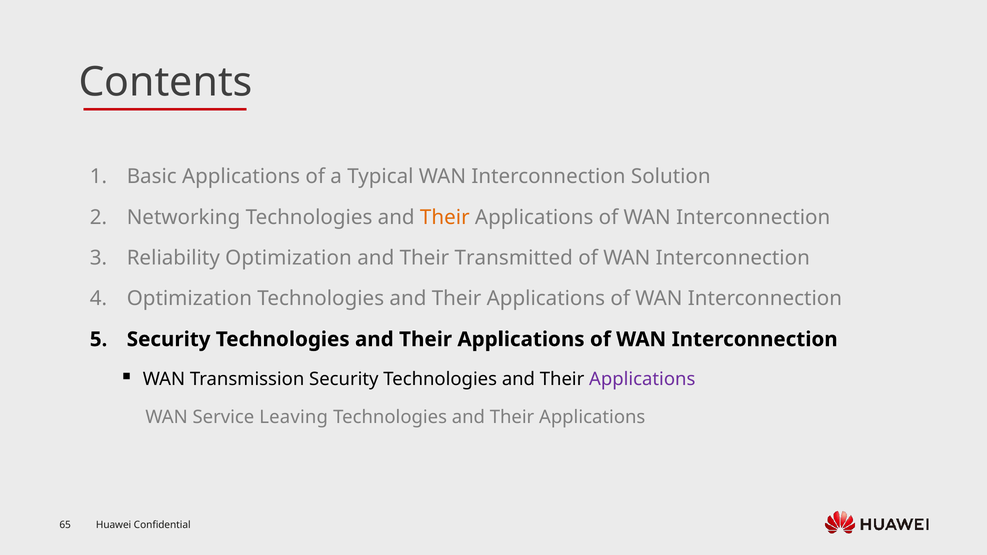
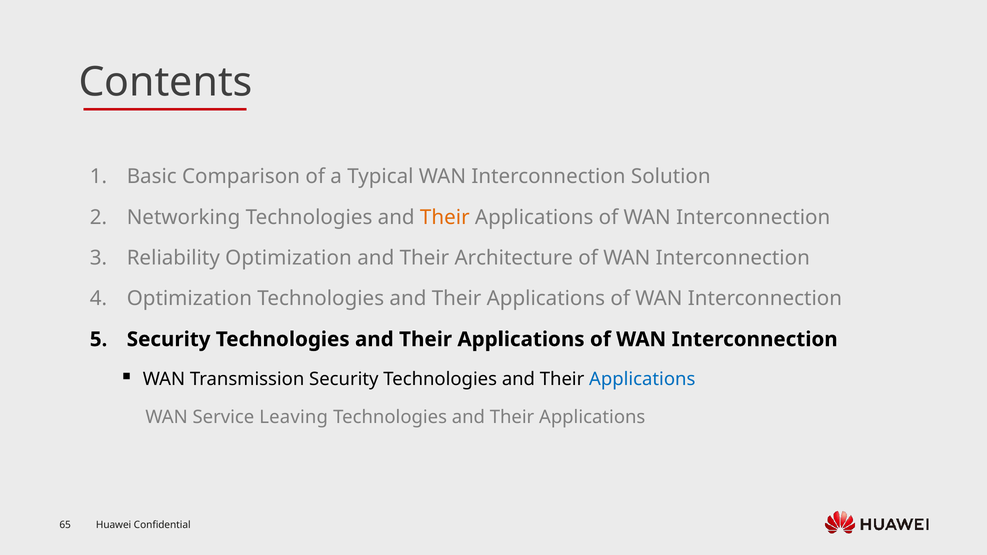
Basic Applications: Applications -> Comparison (241, 177)
Transmitted: Transmitted -> Architecture (514, 258)
Applications colour: purple -> blue (642, 379)
